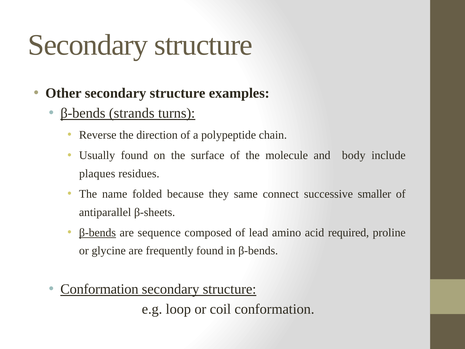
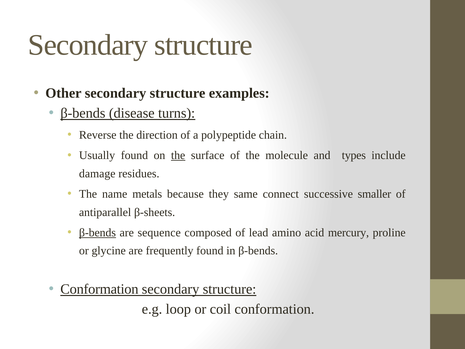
strands: strands -> disease (132, 113)
the underline: none -> present (178, 155)
body: body -> types (354, 155)
plaques: plaques -> damage (97, 173)
folded: folded -> metals (147, 194)
required: required -> mercury (349, 233)
